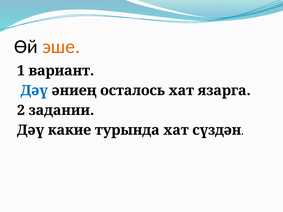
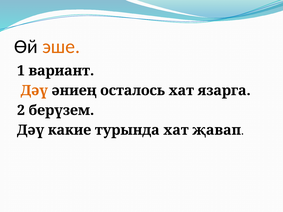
Дәү colour: blue -> orange (34, 91)
задании: задании -> берүзем (61, 110)
сүздән: сүздән -> җавап (217, 130)
